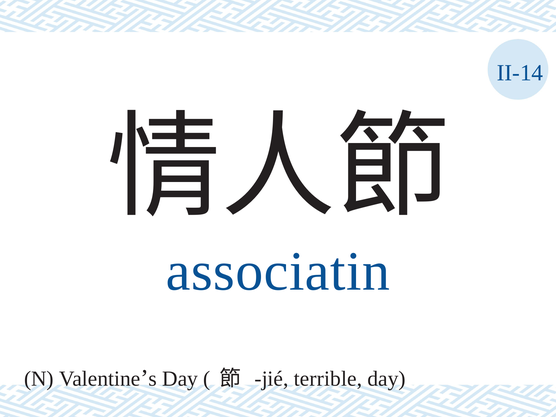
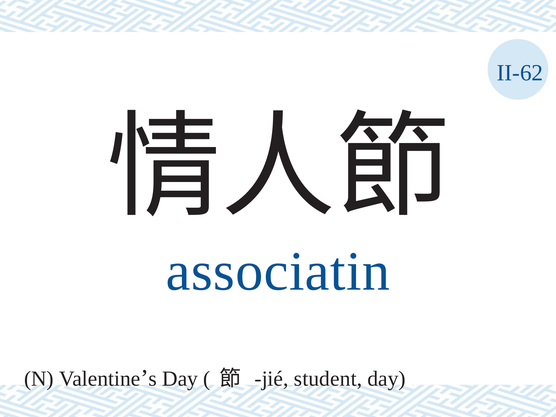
II-14: II-14 -> II-62 (520, 73)
terrible: terrible -> student (328, 379)
